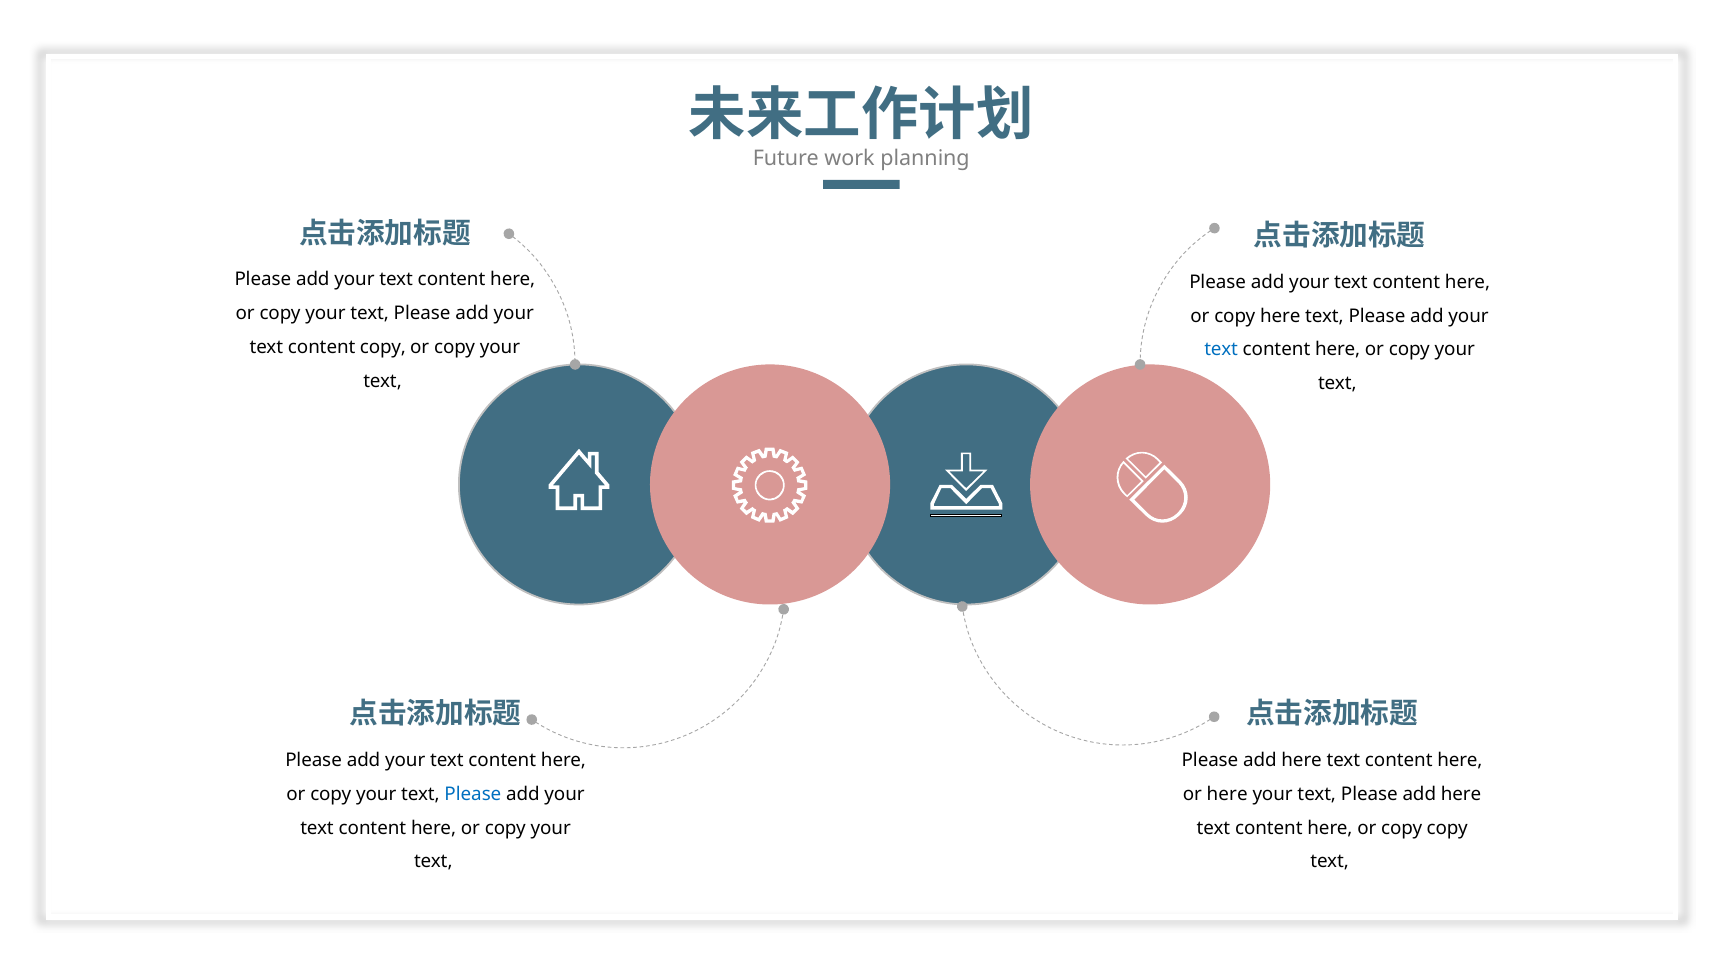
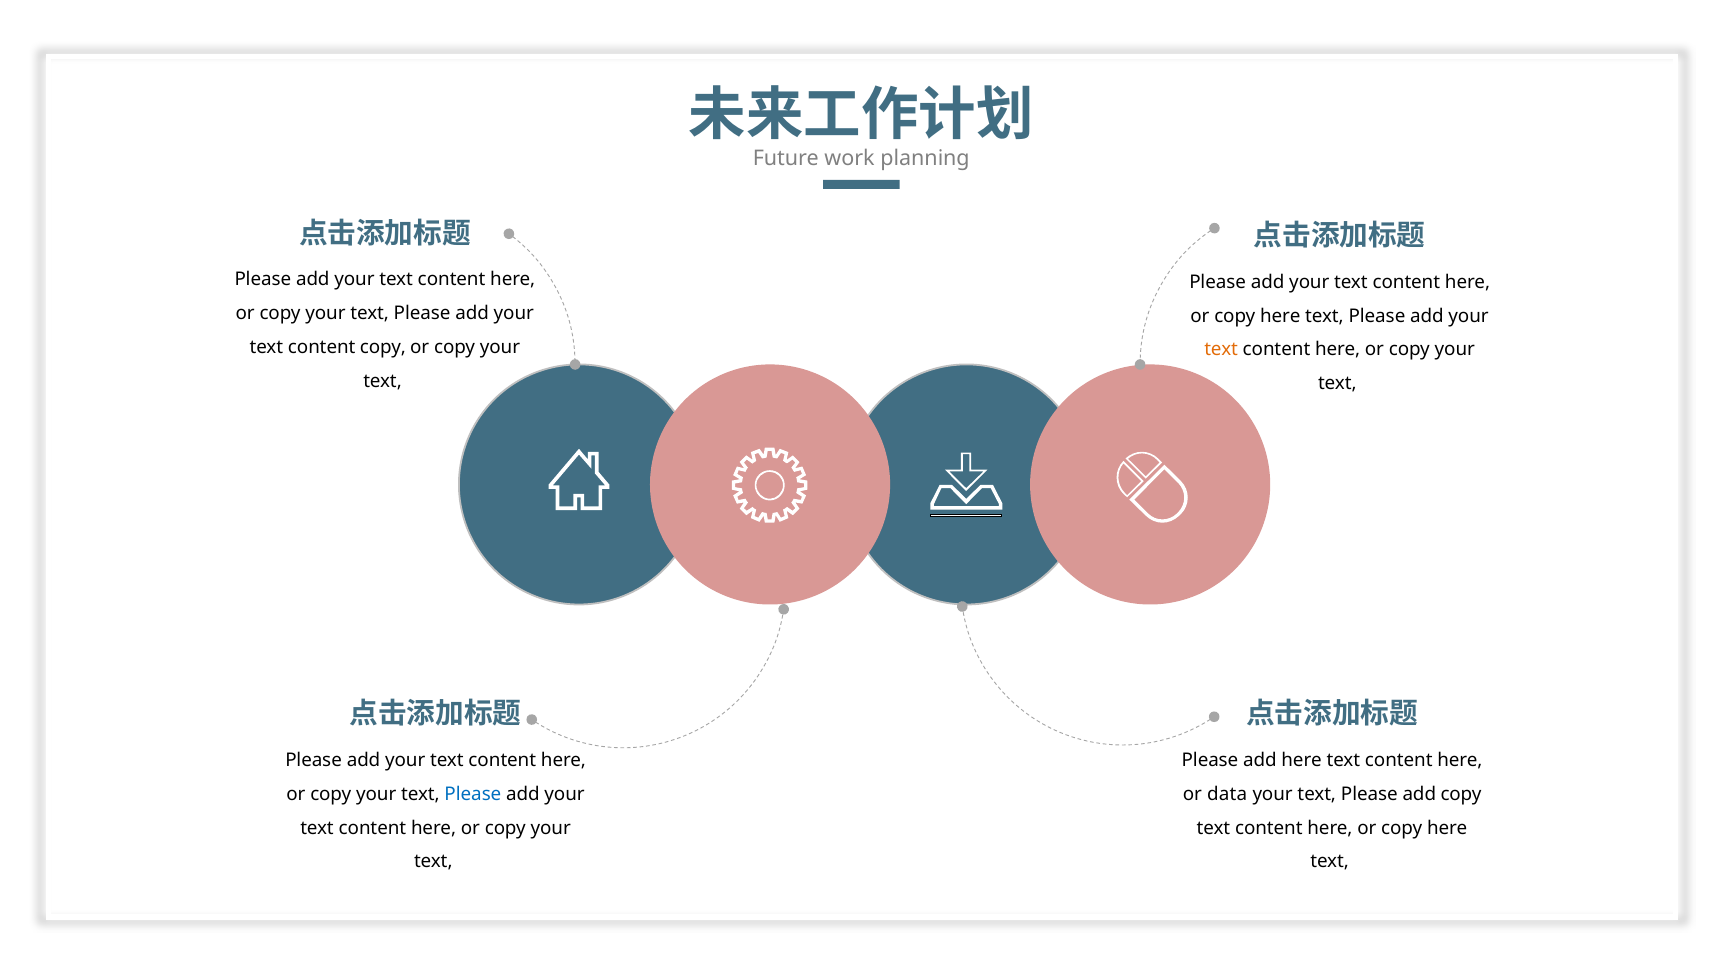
text colour: blue -> orange (1221, 350)
or here: here -> data (1227, 794)
text Please add here: here -> copy (1461, 794)
copy: copy -> here (1447, 828)
